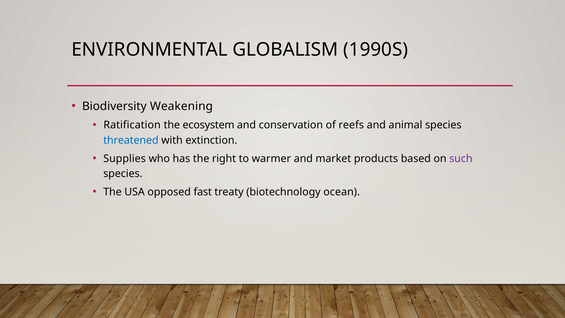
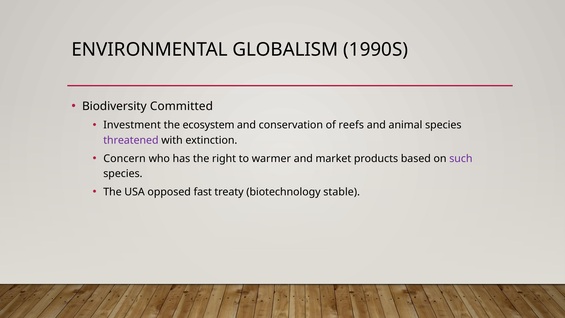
Weakening: Weakening -> Committed (181, 106)
Ratification: Ratification -> Investment (132, 125)
threatened colour: blue -> purple (131, 140)
Supplies: Supplies -> Concern (125, 158)
ocean: ocean -> stable (342, 192)
